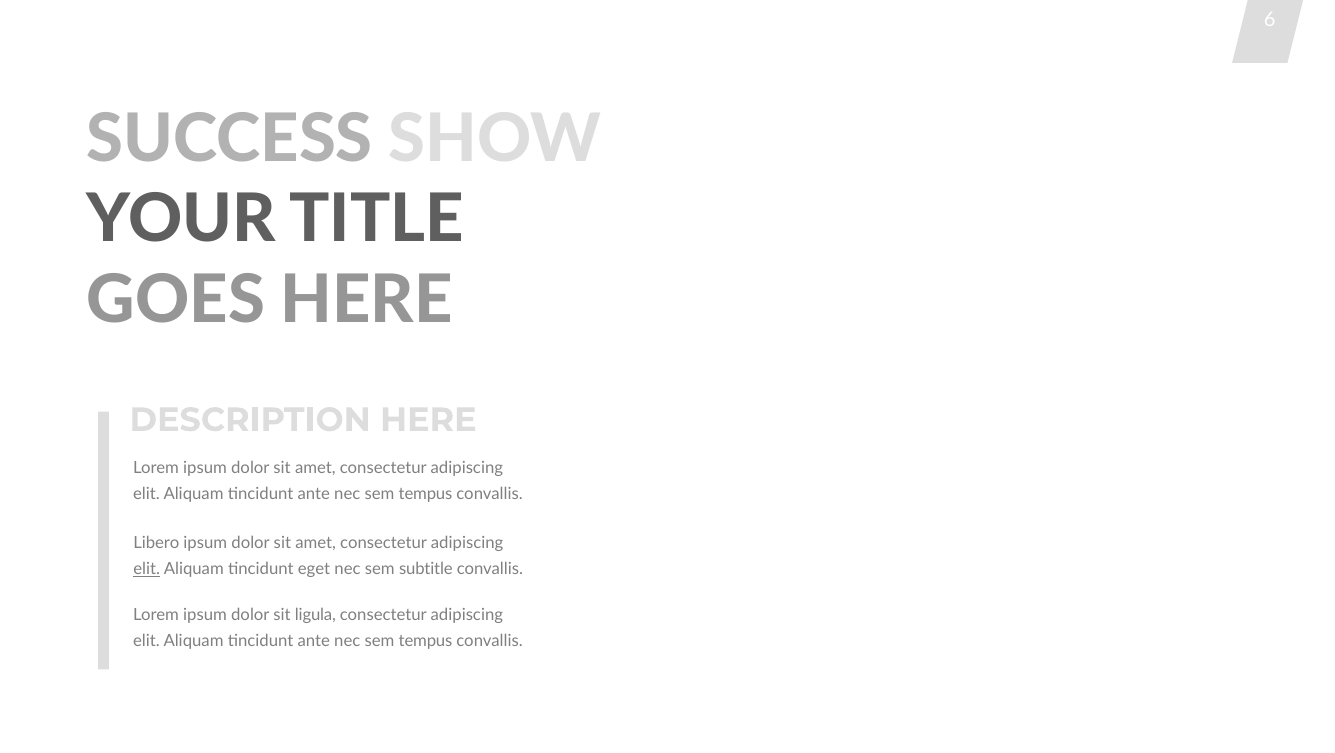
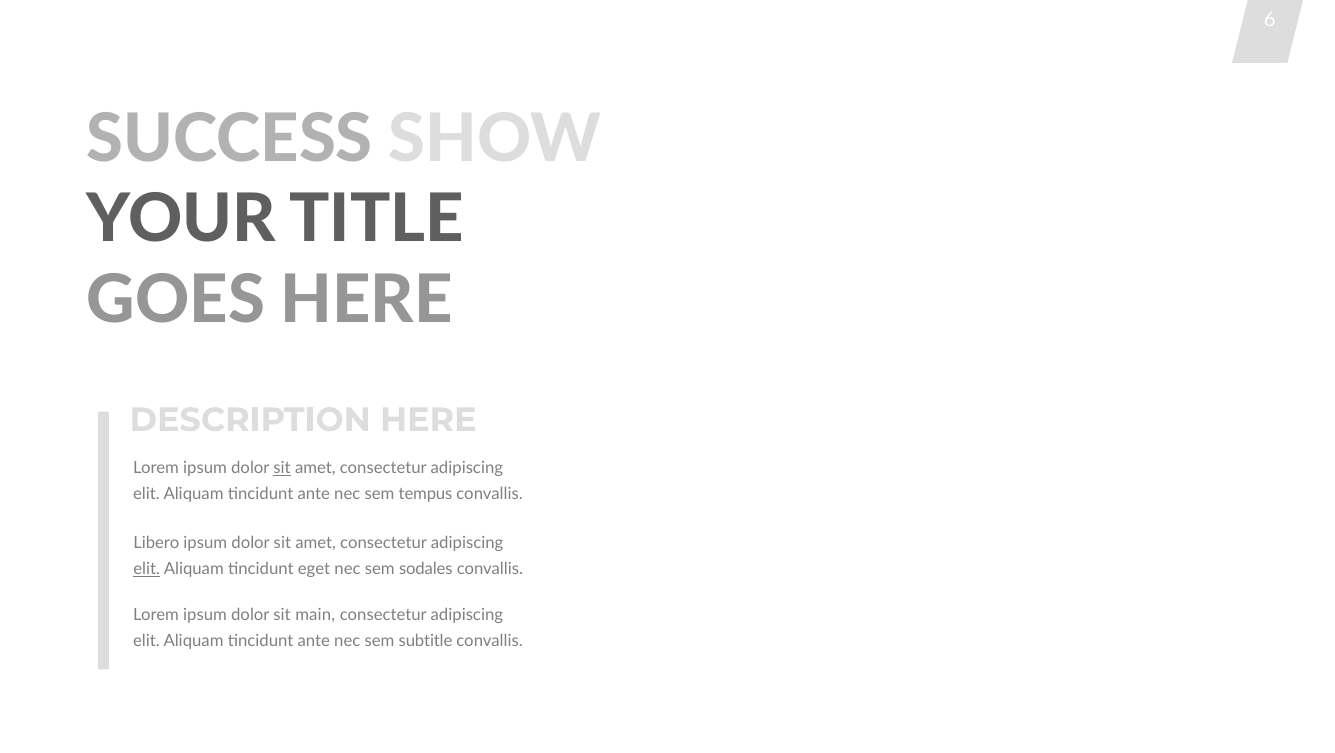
sit underline: none -> present (282, 468)
subtitle: subtitle -> sodales (426, 569)
ligula: ligula -> main (315, 615)
tempus: tempus -> subtitle (426, 641)
